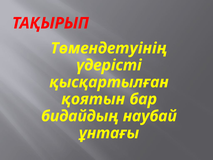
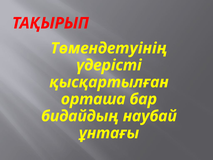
қоятын: қоятын -> орташа (93, 99)
